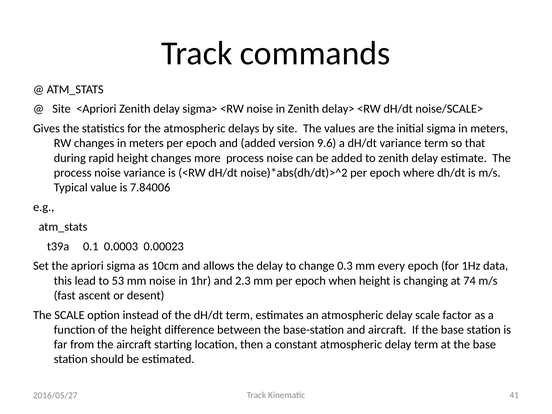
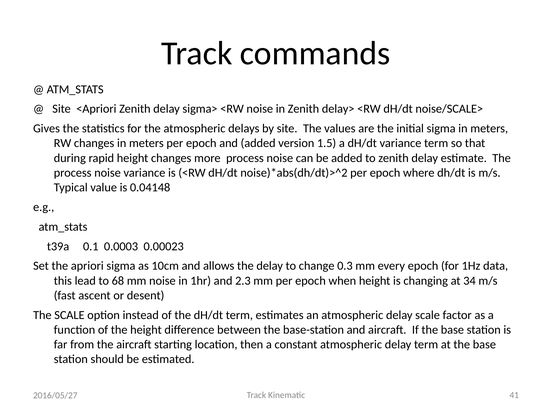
9.6: 9.6 -> 1.5 (327, 143)
7.84006: 7.84006 -> 0.04148 (150, 187)
53: 53 -> 68 (118, 281)
74: 74 -> 34 (470, 281)
